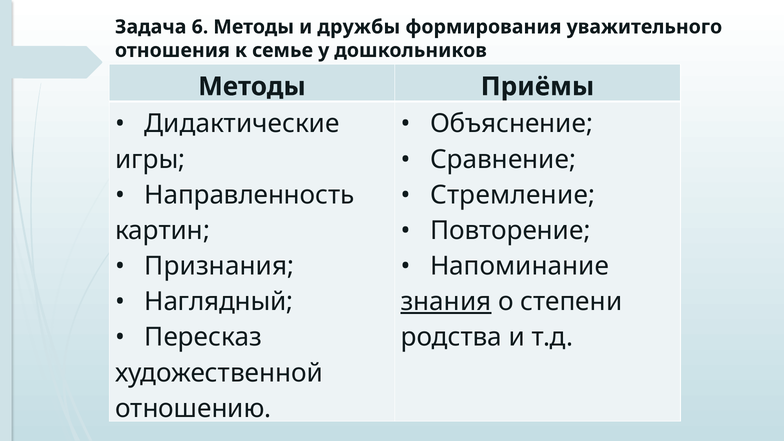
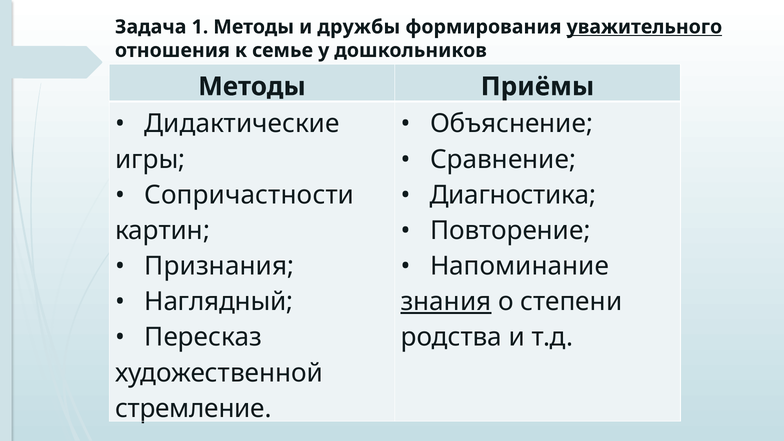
6: 6 -> 1 (200, 27)
уважительного underline: none -> present (644, 27)
Направленность: Направленность -> Сопричастности (249, 195)
Стремление: Стремление -> Диагностика (513, 195)
отношению: отношению -> стремление (193, 409)
